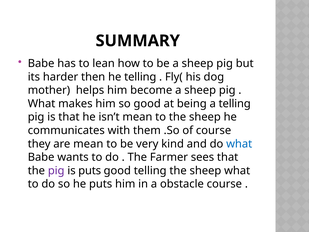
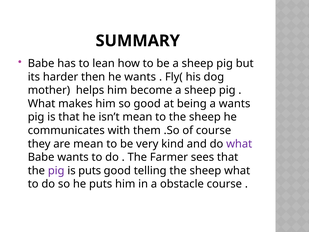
he telling: telling -> wants (140, 77)
a telling: telling -> wants (235, 104)
what colour: blue -> purple (239, 144)
